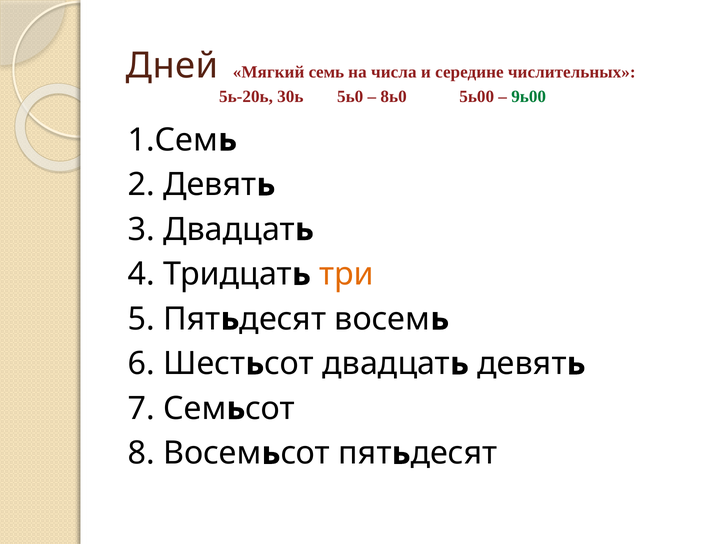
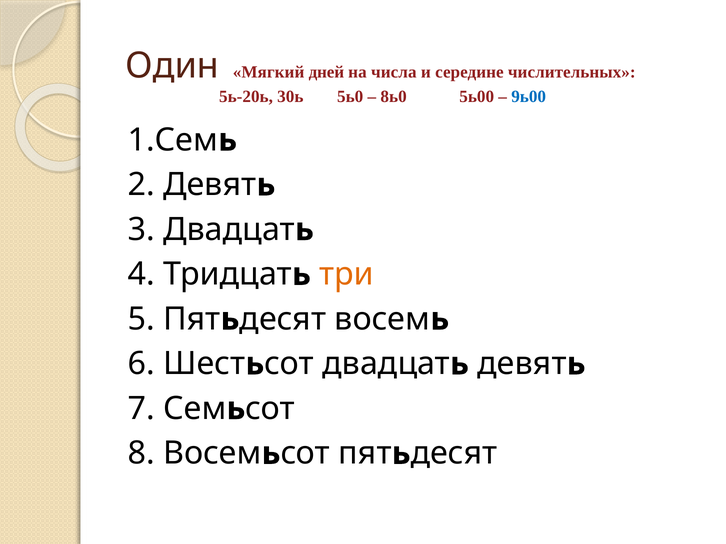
Дней: Дней -> Один (172, 66)
семь: семь -> дней (326, 72)
9ь00 colour: green -> blue (529, 96)
